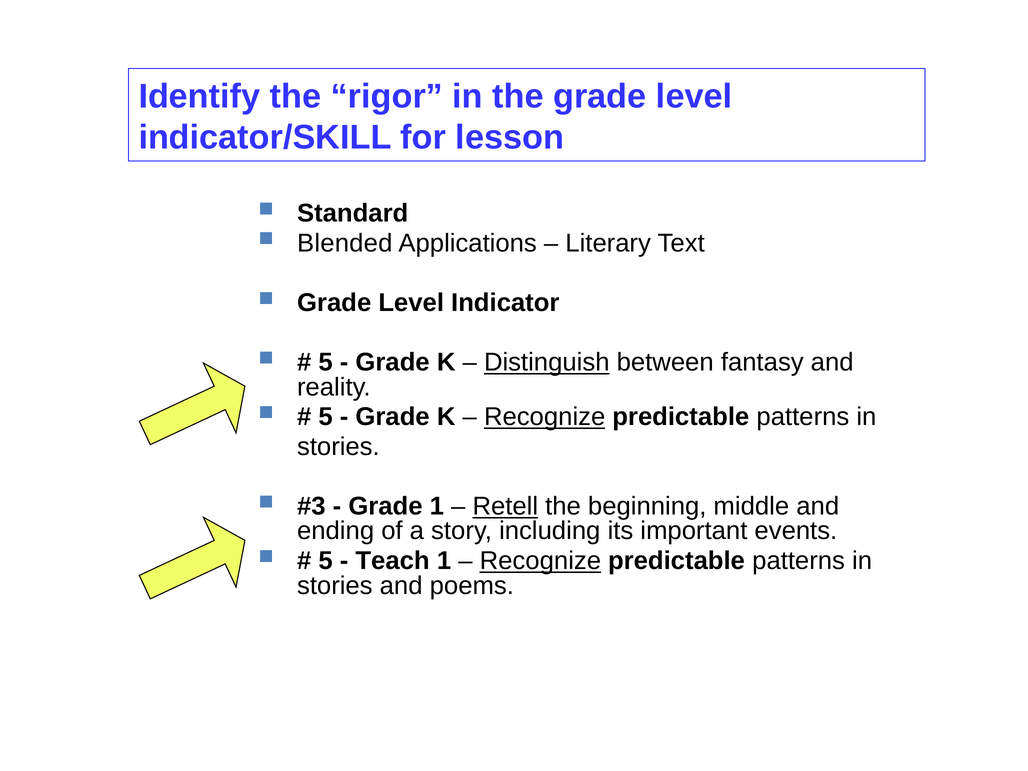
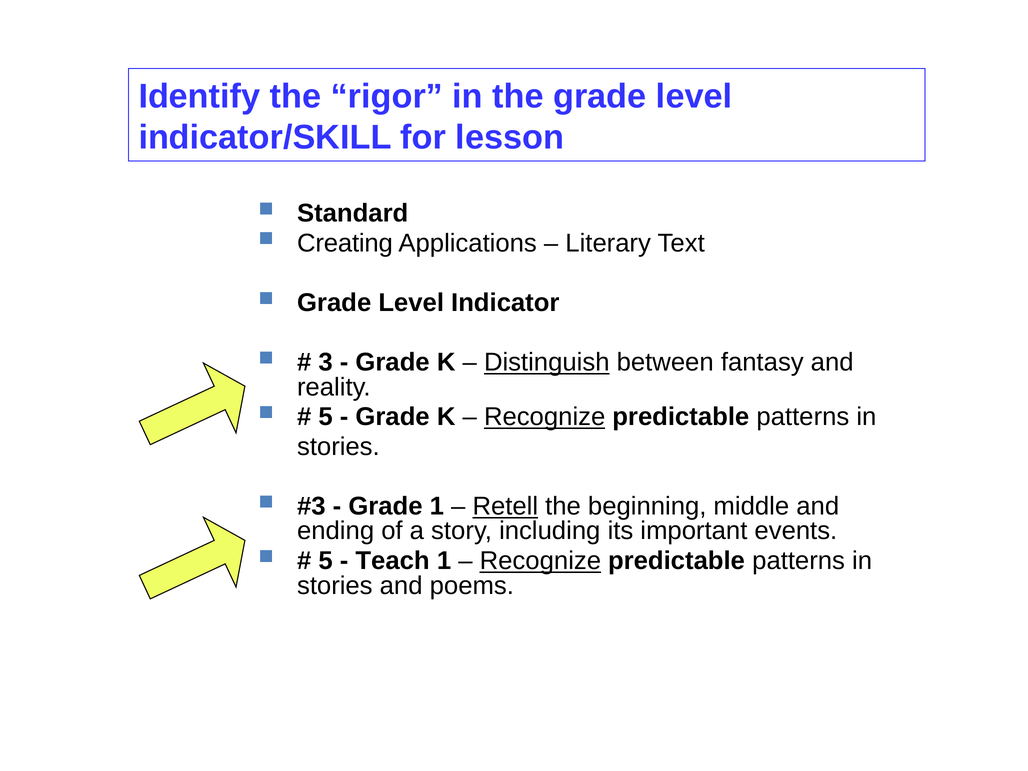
Blended: Blended -> Creating (345, 243)
5: 5 -> 3 (326, 362)
